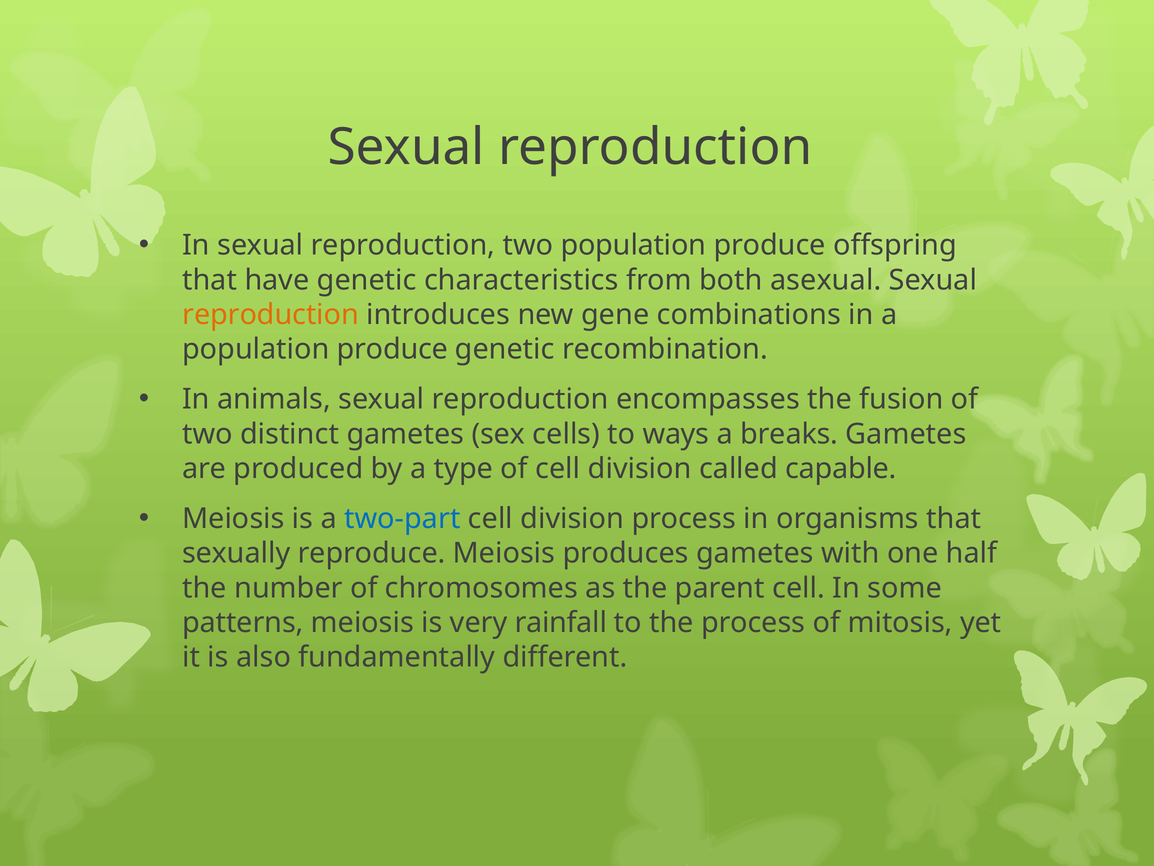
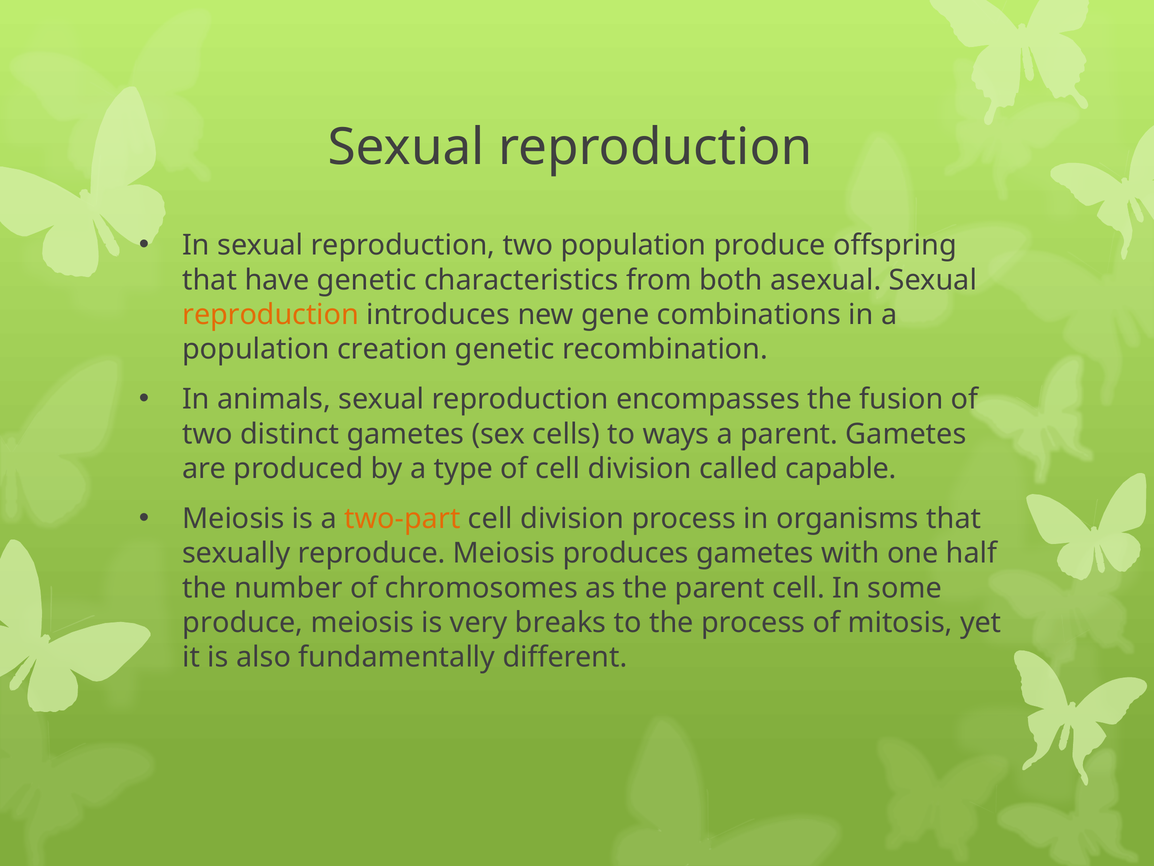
produce: produce -> creation (392, 349)
a breaks: breaks -> parent (789, 434)
two-part colour: blue -> orange (402, 518)
patterns: patterns -> produce (243, 622)
rainfall: rainfall -> breaks (561, 622)
